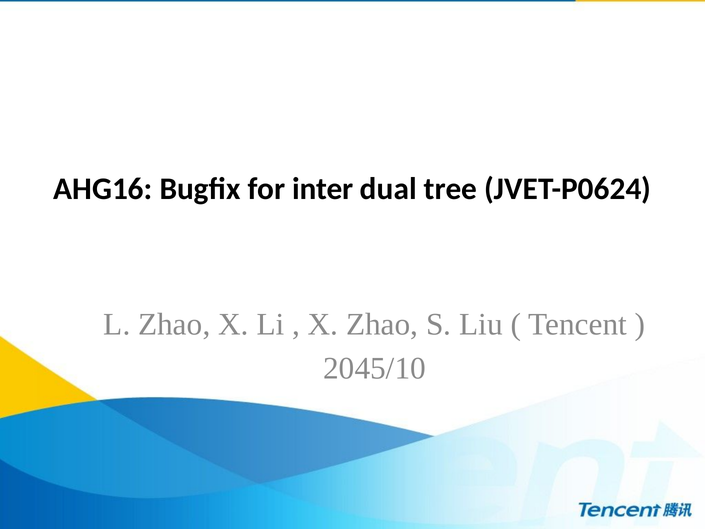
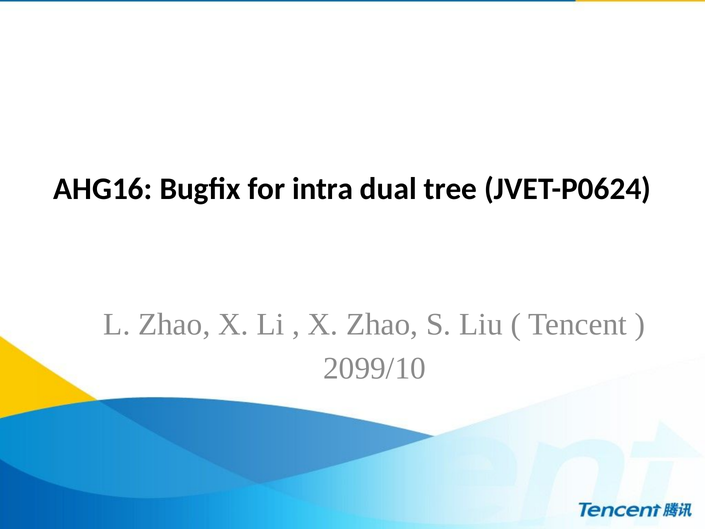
inter: inter -> intra (323, 189)
2045/10: 2045/10 -> 2099/10 (375, 368)
